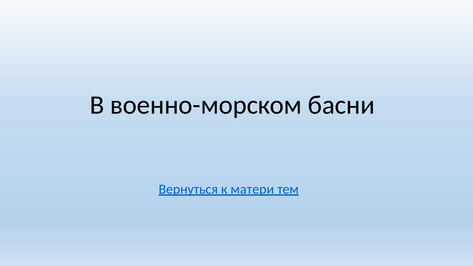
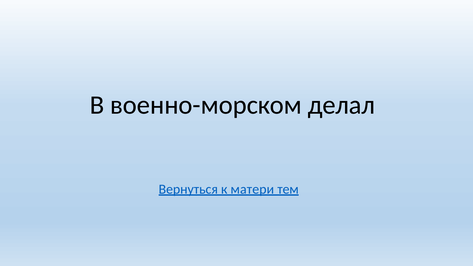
басни: басни -> делал (341, 105)
